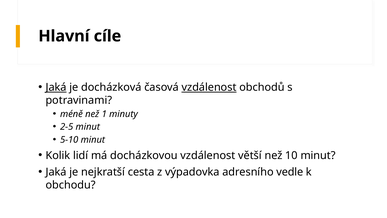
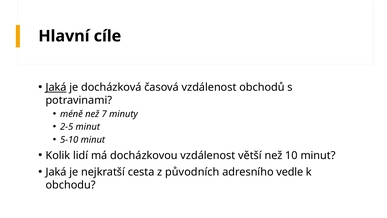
vzdálenost underline: present -> none (209, 87)
1: 1 -> 7 (104, 114)
výpadovka: výpadovka -> původních (192, 172)
